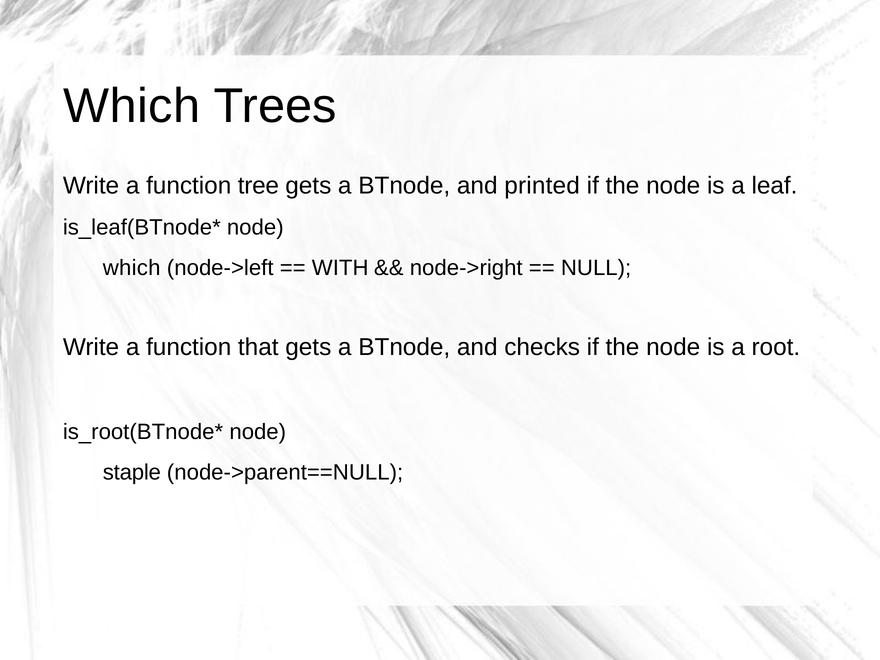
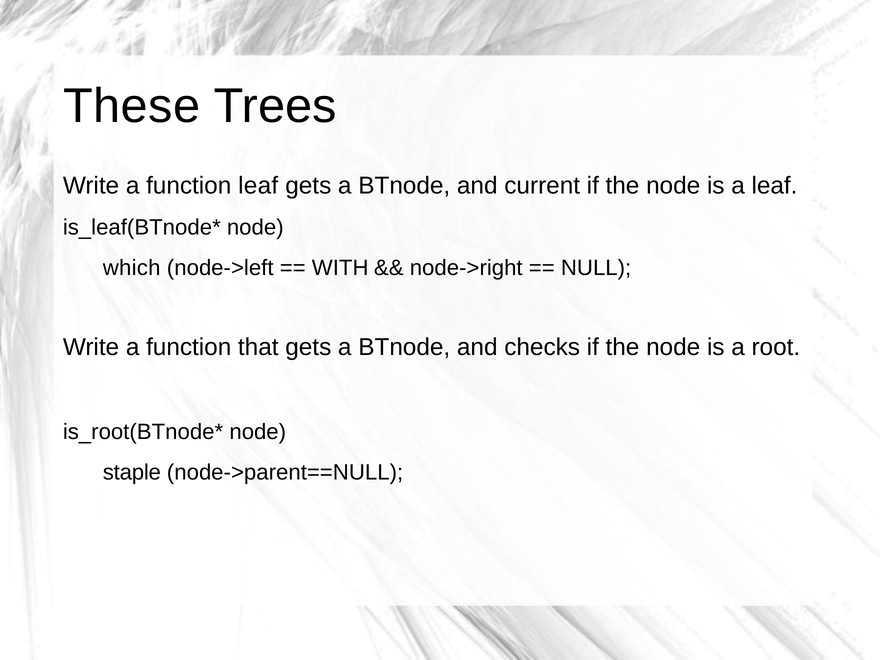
Which: Which -> These (132, 106)
function tree: tree -> leaf (258, 186)
printed: printed -> current (542, 186)
